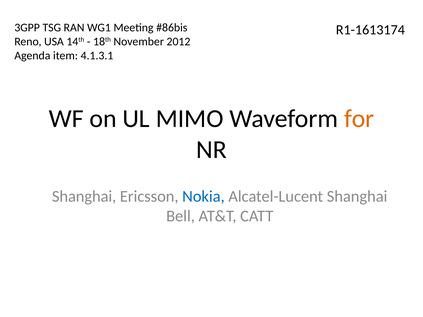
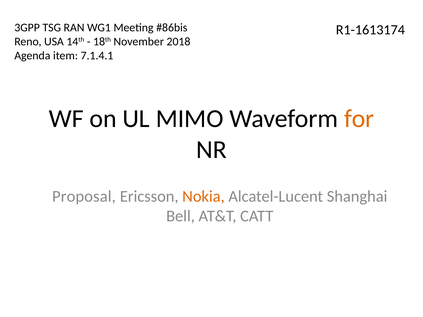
2012: 2012 -> 2018 (178, 42)
4.1.3.1: 4.1.3.1 -> 7.1.4.1 (97, 56)
Shanghai: Shanghai -> Proposal (84, 196)
Nokia colour: blue -> orange (203, 196)
